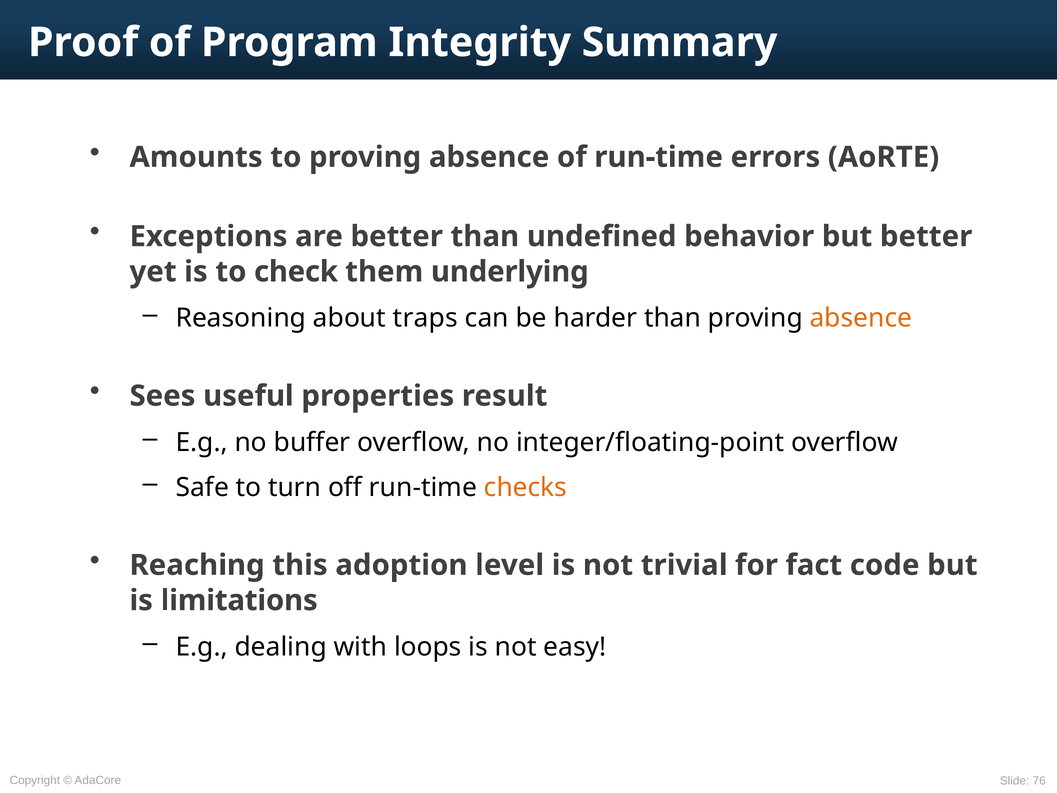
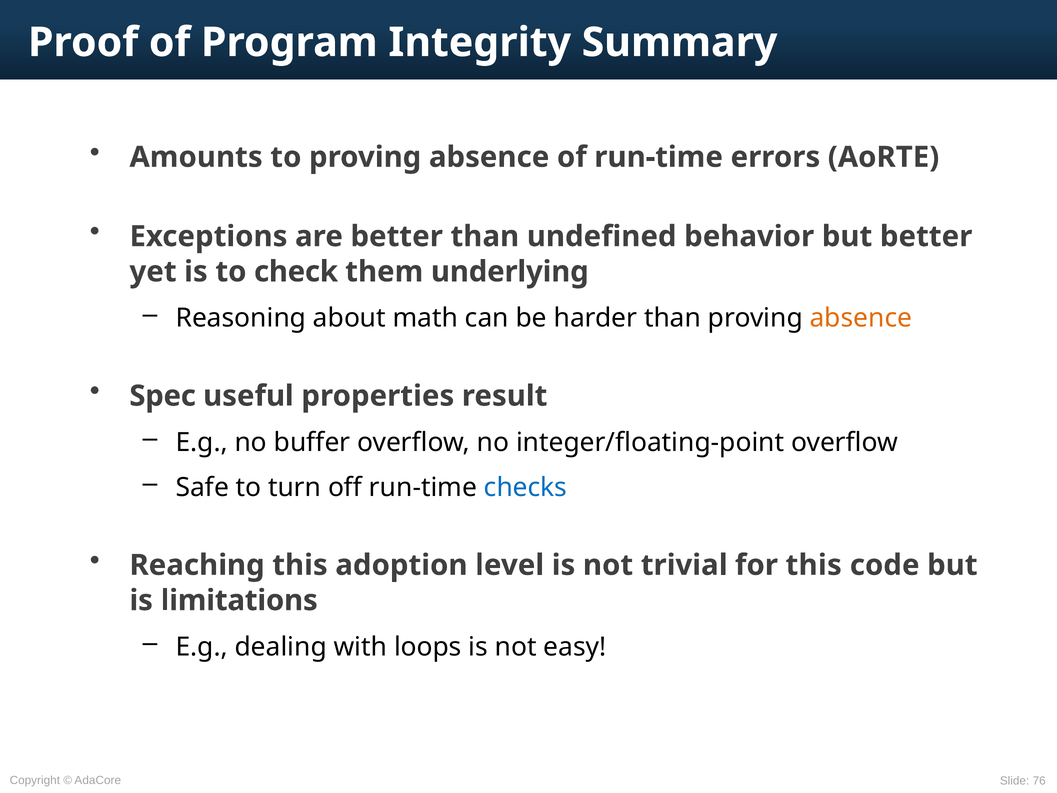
traps: traps -> math (425, 318)
Sees: Sees -> Spec (163, 396)
checks colour: orange -> blue (525, 487)
for fact: fact -> this (814, 565)
